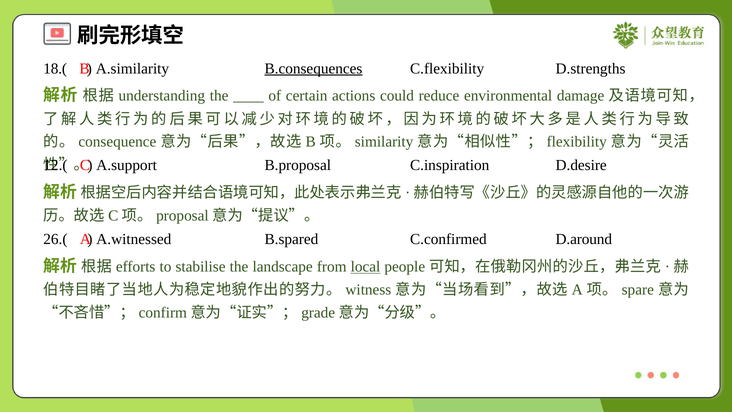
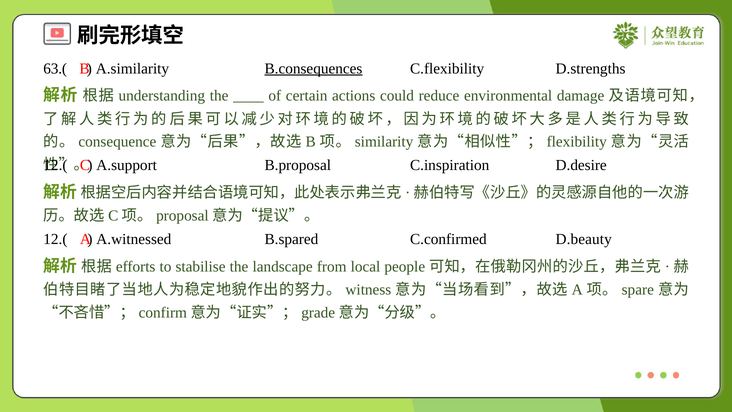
18.(: 18.( -> 63.( (55, 69)
26.(: 26.( -> 12.( (55, 239)
D.around: D.around -> D.beauty (584, 239)
local underline: present -> none (366, 267)
